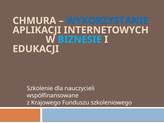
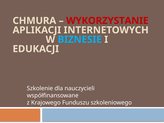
WYKORZYSTANIE colour: blue -> red (107, 21)
